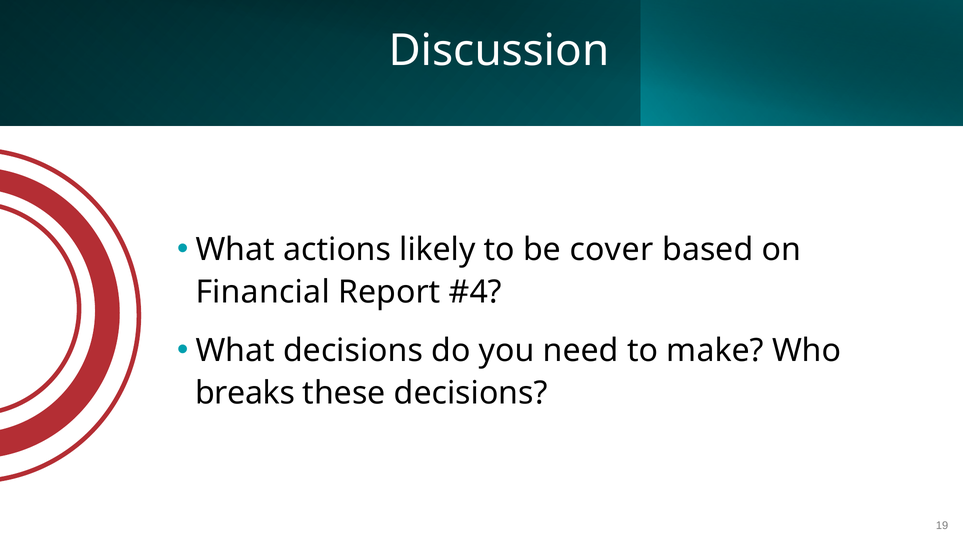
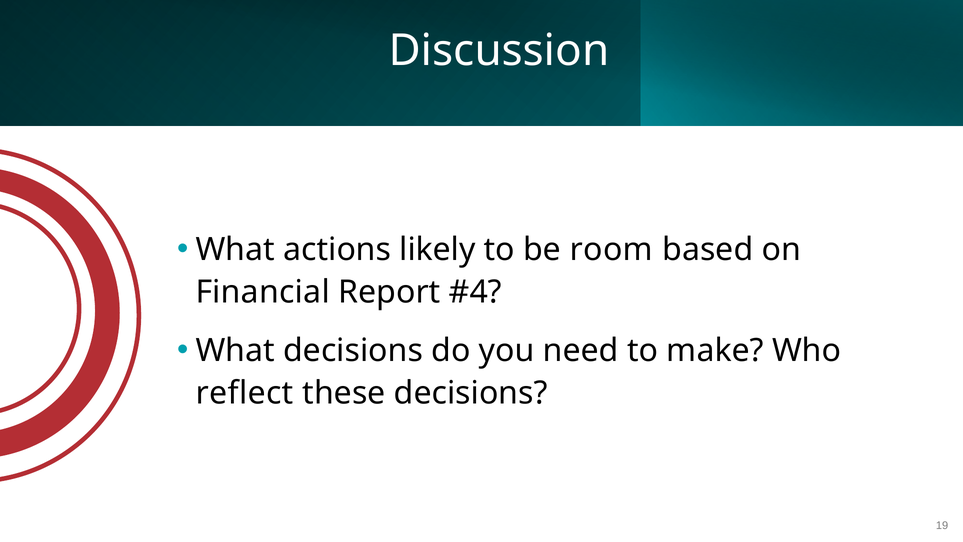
cover: cover -> room (611, 250)
breaks: breaks -> reflect (245, 393)
